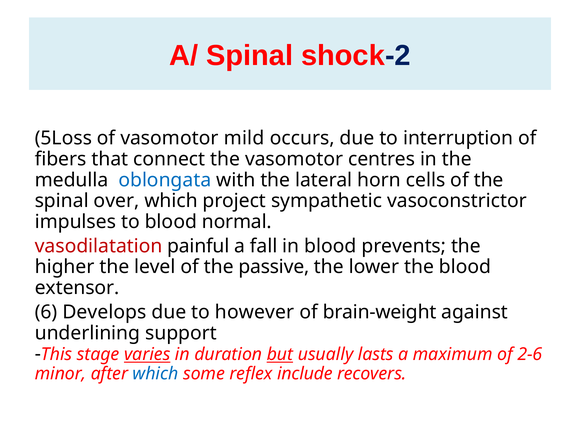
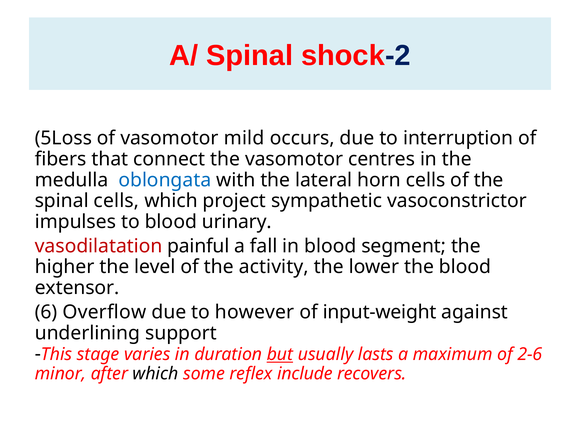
spinal over: over -> cells (116, 201)
normal: normal -> urinary (237, 222)
prevents: prevents -> segment (404, 246)
passive: passive -> activity (274, 267)
Develops: Develops -> Overflow (104, 312)
brain-weight: brain-weight -> input-weight (380, 312)
varies underline: present -> none (147, 354)
which colour: blue -> black (156, 374)
